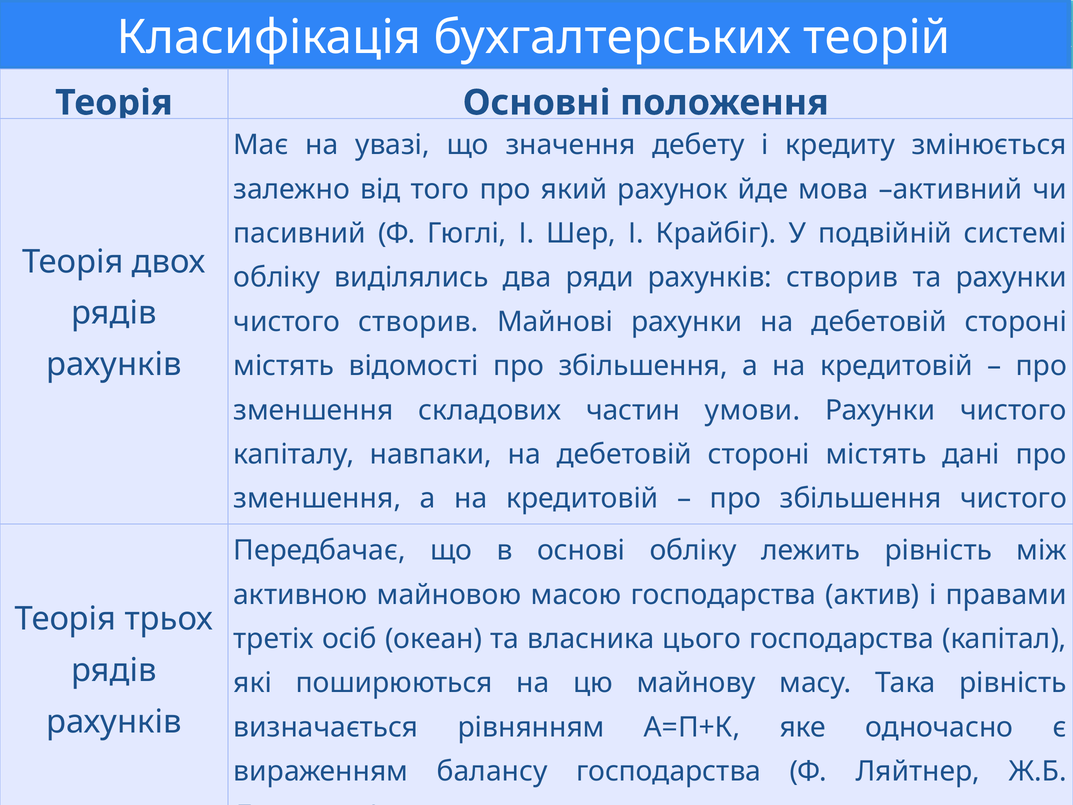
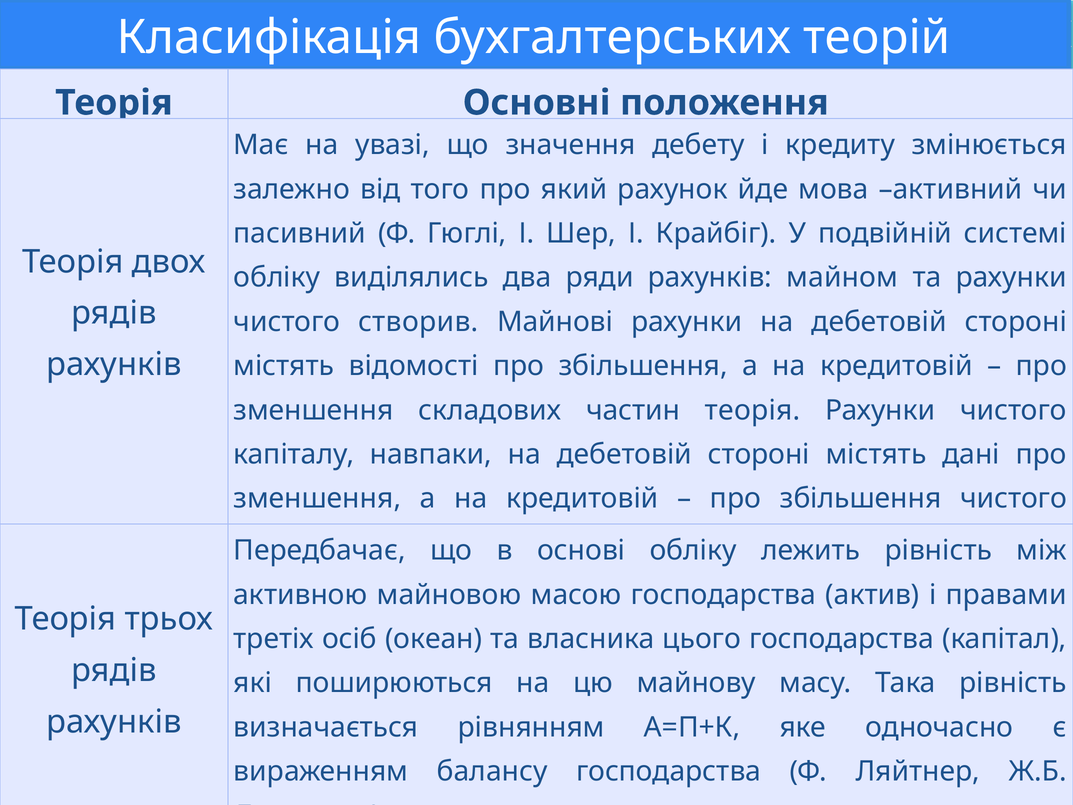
рахунків створив: створив -> майном (842, 277)
частин умови: умови -> теорія (753, 410)
